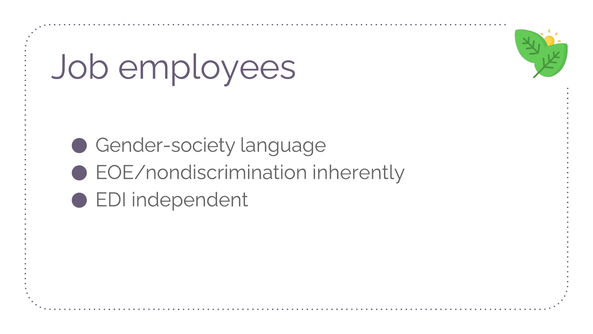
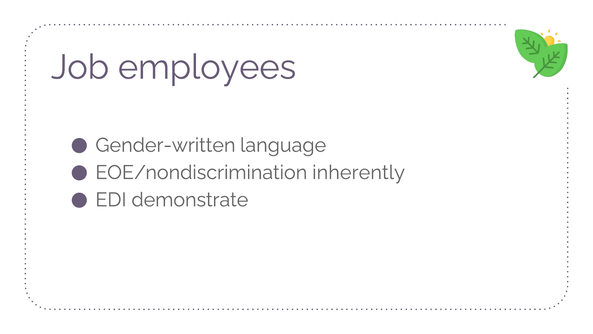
Gender-society: Gender-society -> Gender-written (165, 145)
independent: independent -> demonstrate (190, 200)
